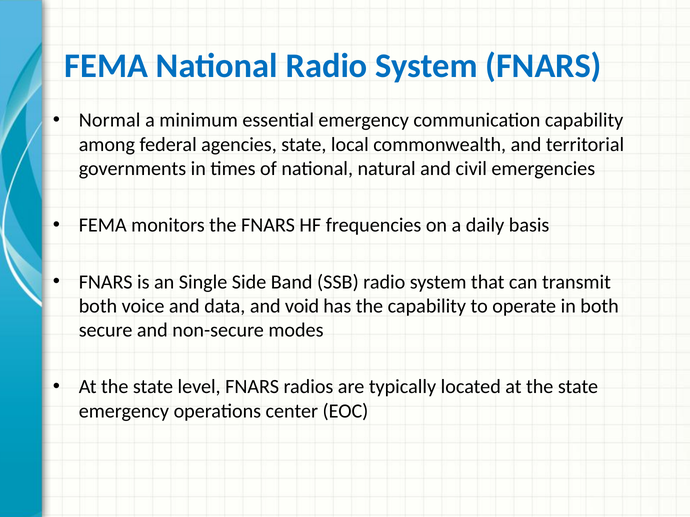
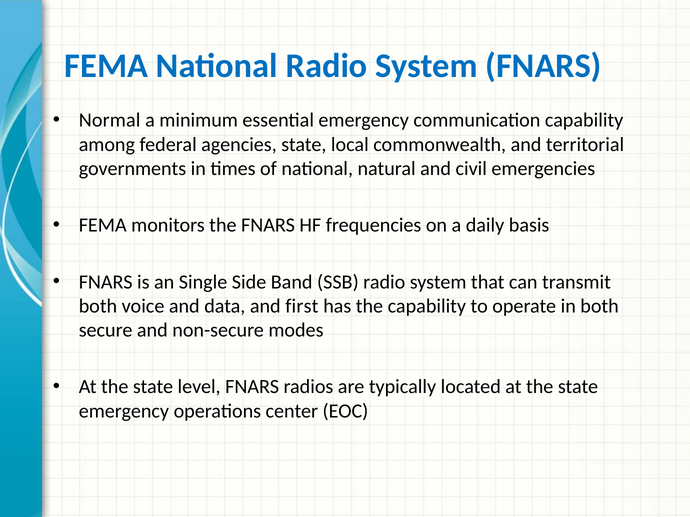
void: void -> first (302, 306)
